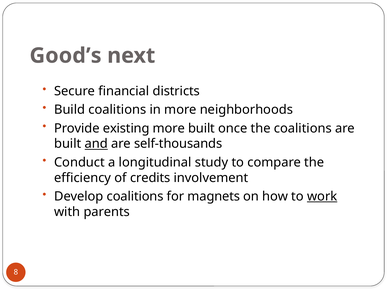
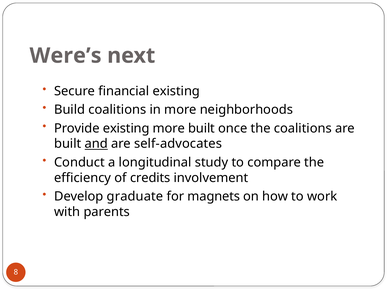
Good’s: Good’s -> Were’s (66, 56)
financial districts: districts -> existing (176, 91)
self-thousands: self-thousands -> self-advocates (178, 144)
Develop coalitions: coalitions -> graduate (135, 197)
work underline: present -> none (322, 197)
